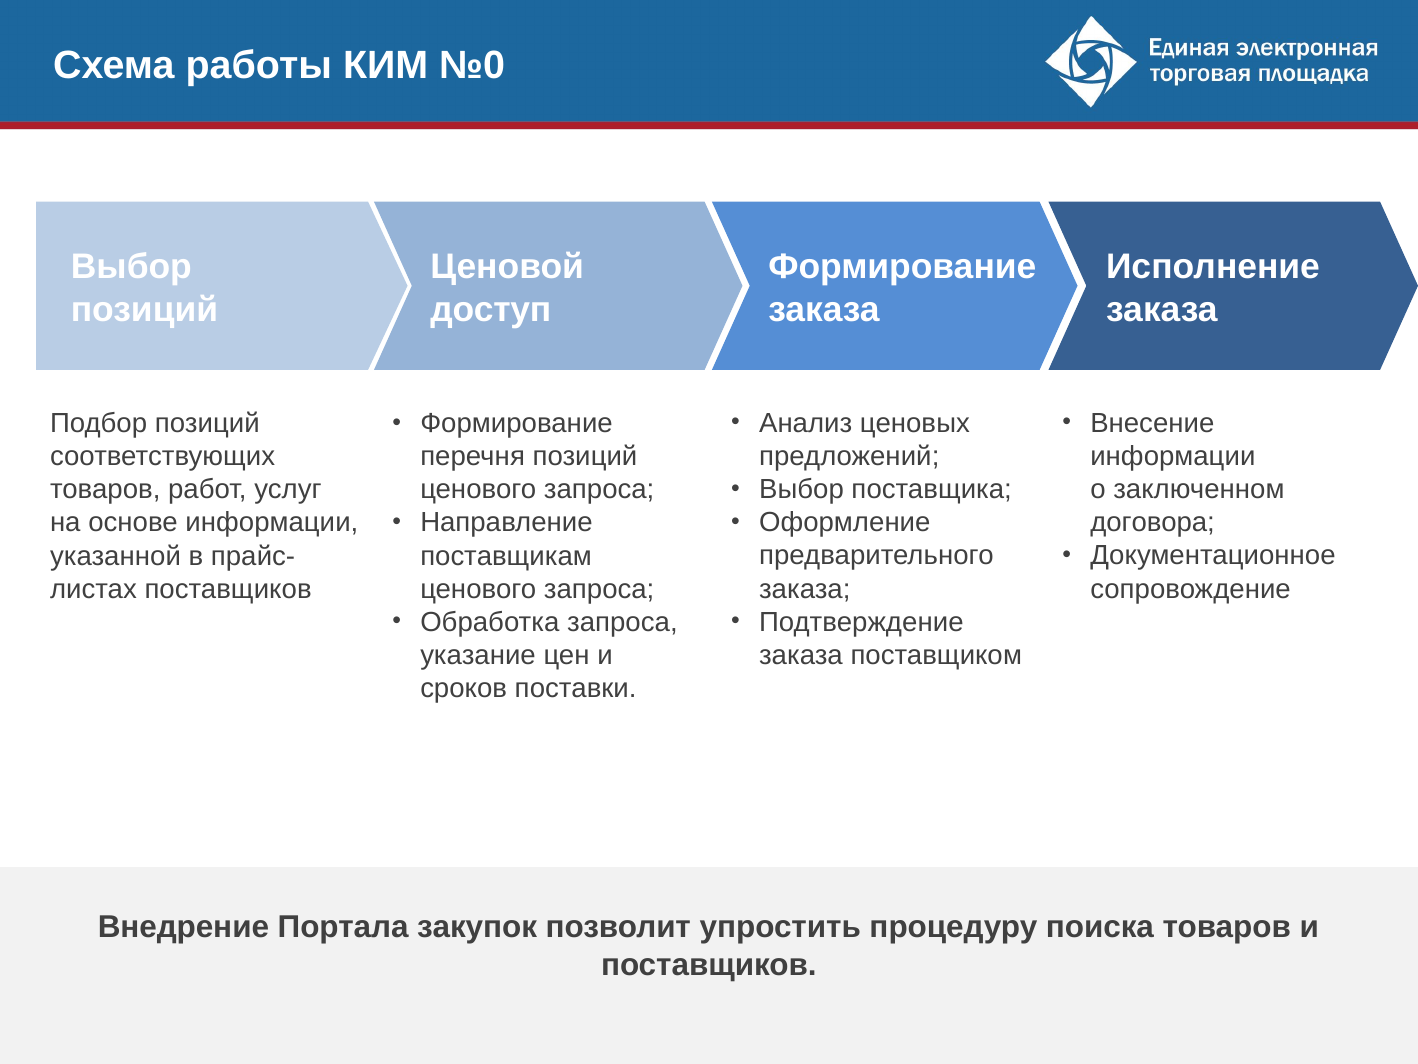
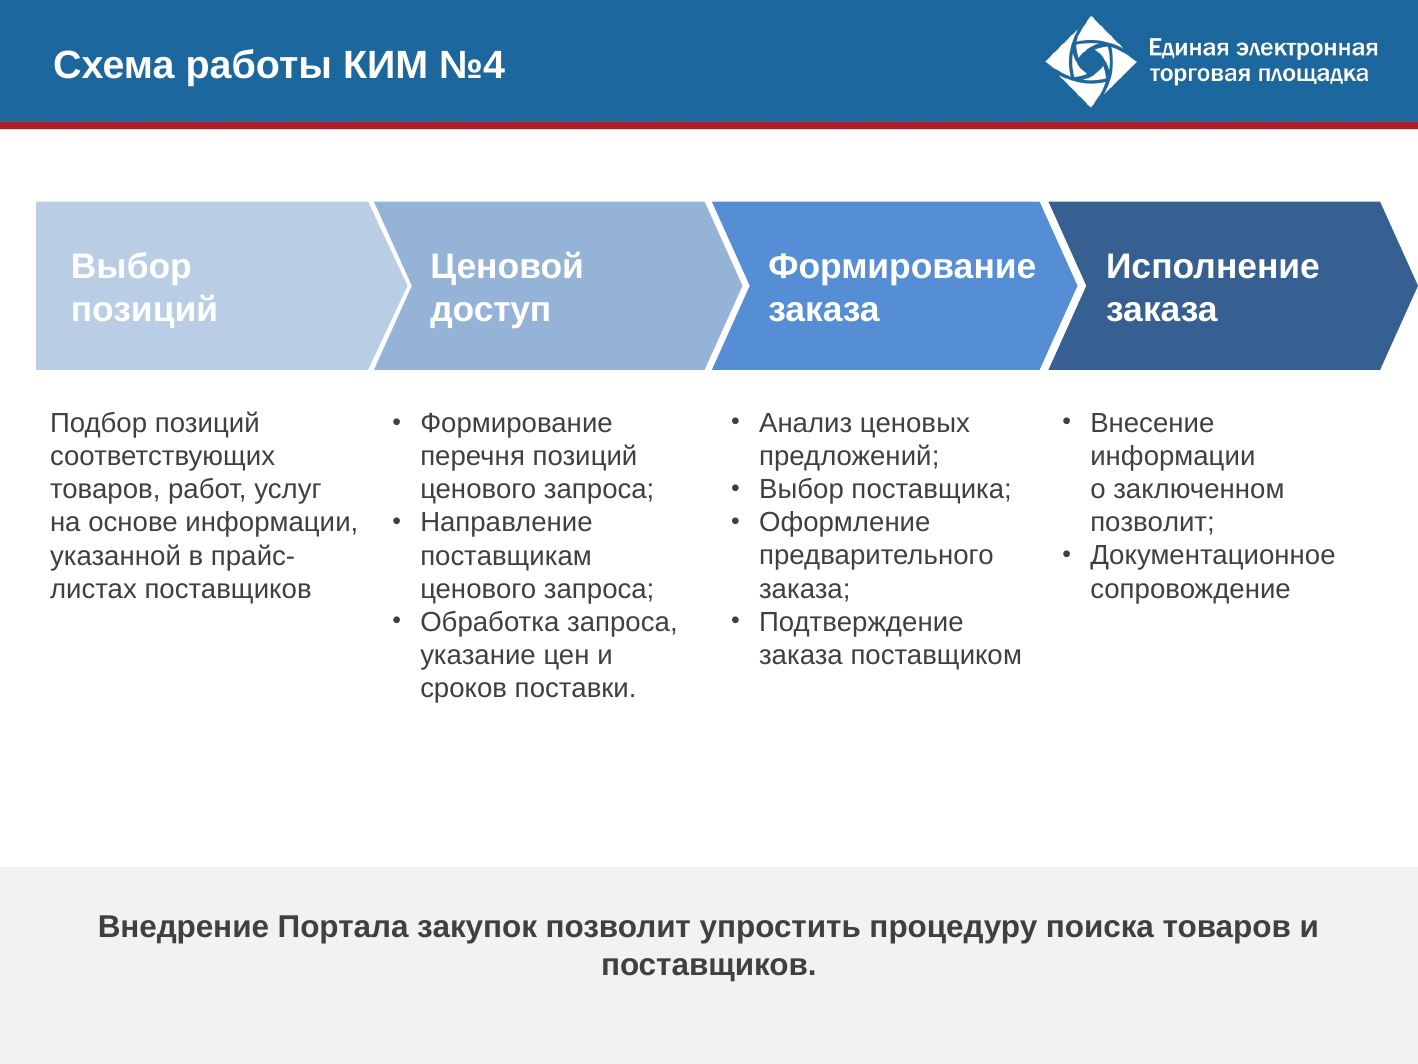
№0: №0 -> №4 (472, 65)
договора: договора -> позволит (1153, 522)
